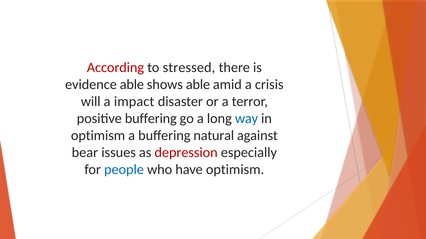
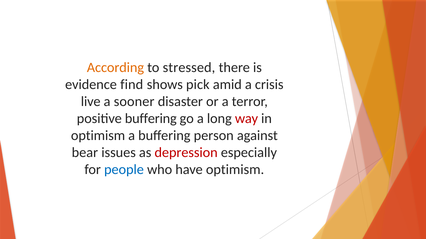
According colour: red -> orange (115, 68)
evidence able: able -> find (132, 85)
shows able: able -> pick (198, 85)
will: will -> live (91, 102)
impact: impact -> sooner (134, 102)
way colour: blue -> red (247, 119)
natural: natural -> person (214, 136)
